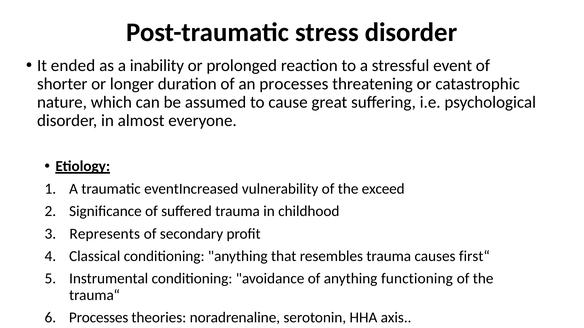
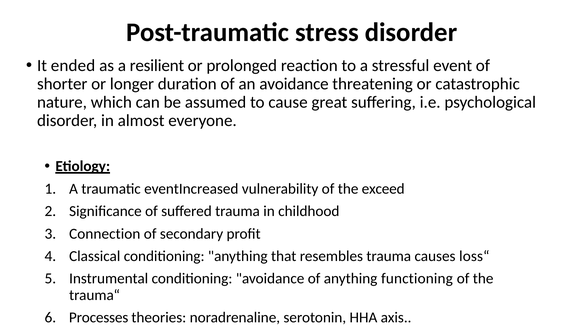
inability: inability -> resilient (157, 66)
an processes: processes -> avoidance (294, 84)
Represents: Represents -> Connection (105, 234)
first“: first“ -> loss“ (474, 257)
